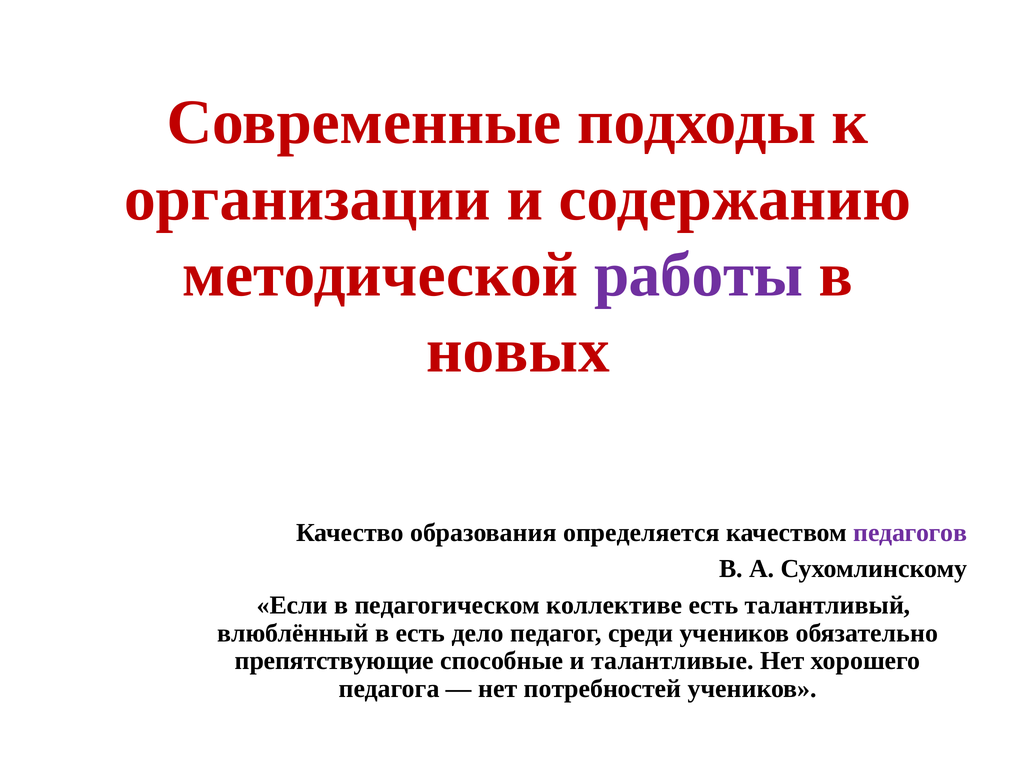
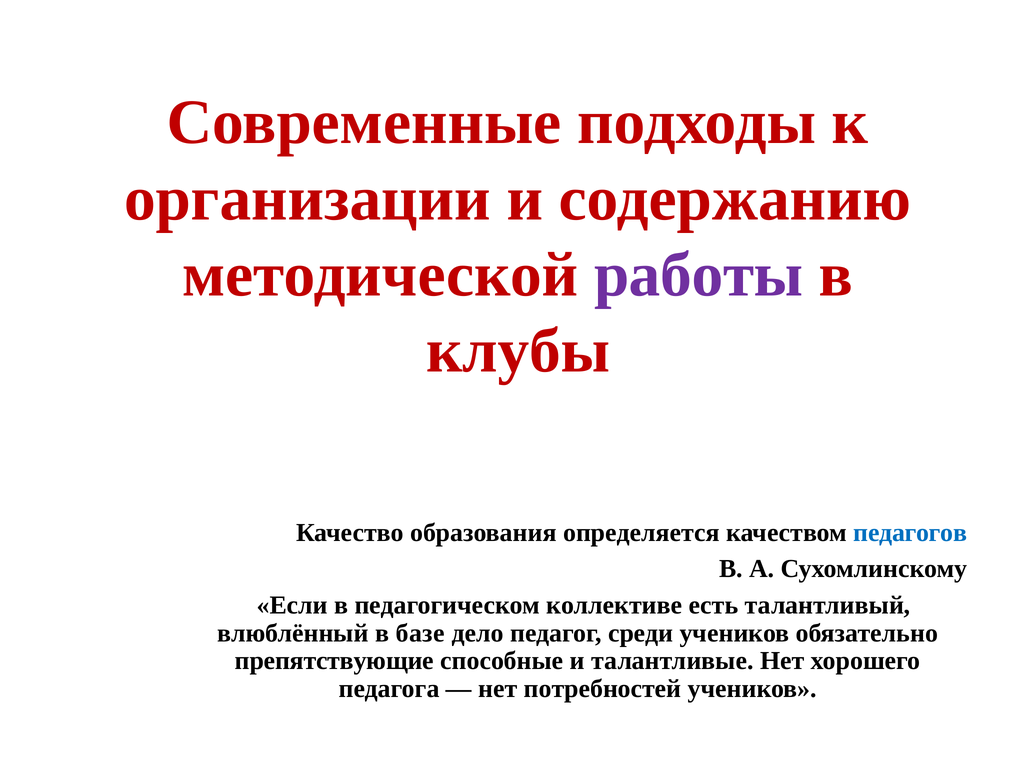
новых: новых -> клубы (518, 351)
педагогов colour: purple -> blue (910, 532)
в есть: есть -> базе (420, 633)
